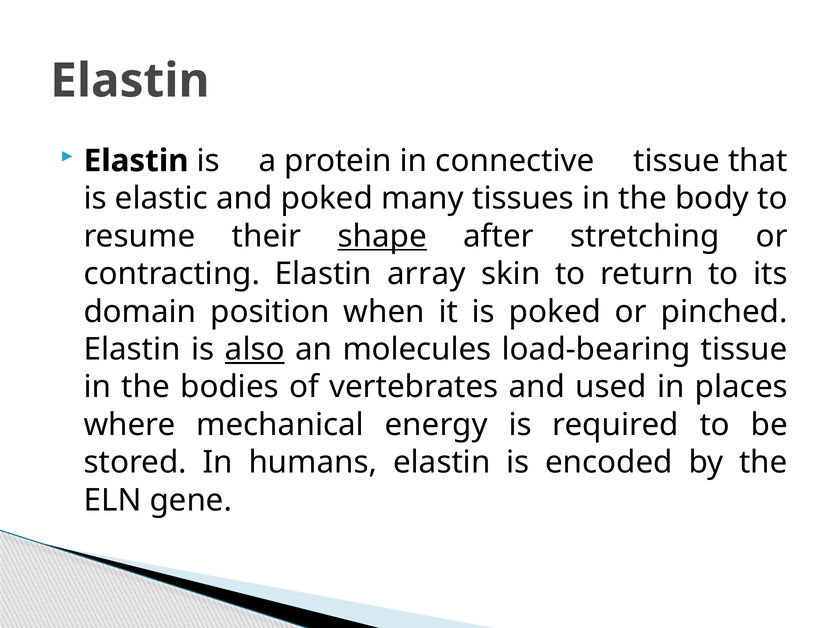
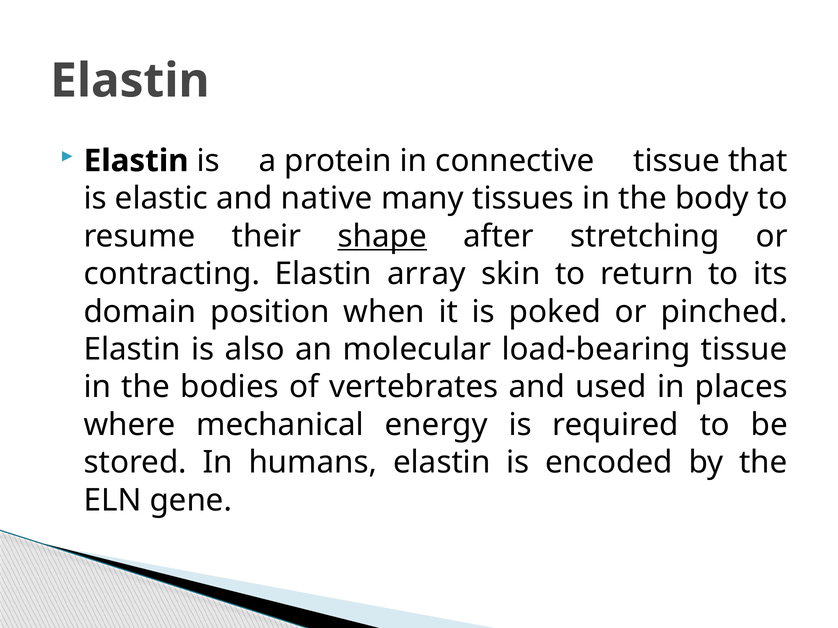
and poked: poked -> native (327, 199)
also underline: present -> none (255, 350)
molecules: molecules -> molecular (417, 350)
